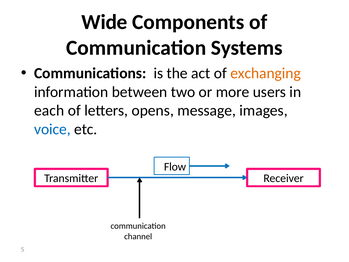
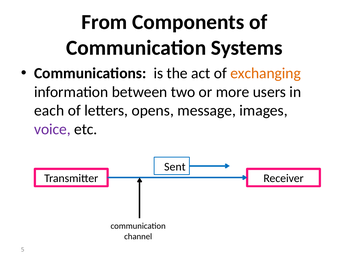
Wide: Wide -> From (104, 22)
voice colour: blue -> purple (52, 129)
Flow: Flow -> Sent (175, 167)
